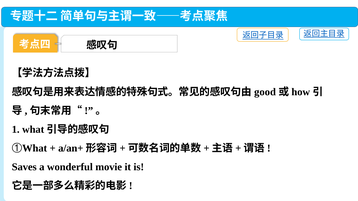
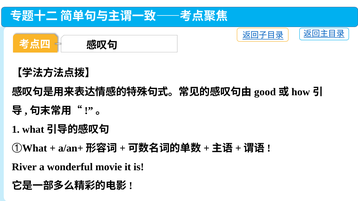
Saves: Saves -> River (24, 167)
